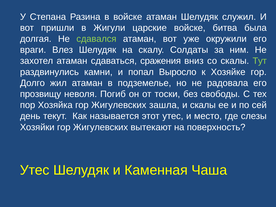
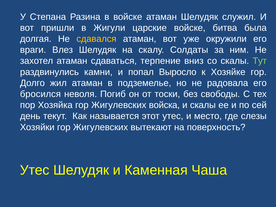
сдавался colour: light green -> yellow (96, 39)
сражения: сражения -> терпение (161, 61)
прозвищу: прозвищу -> бросился (40, 94)
зашла: зашла -> войска (164, 105)
